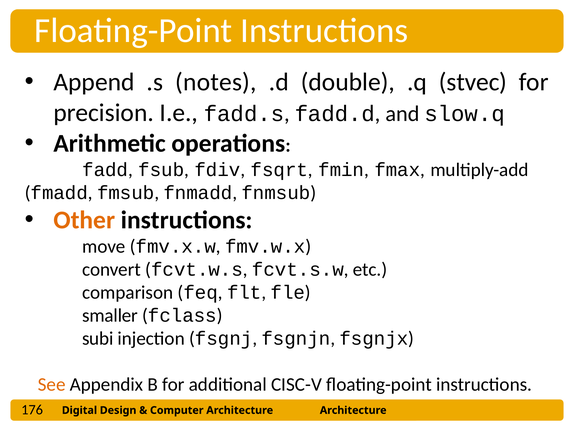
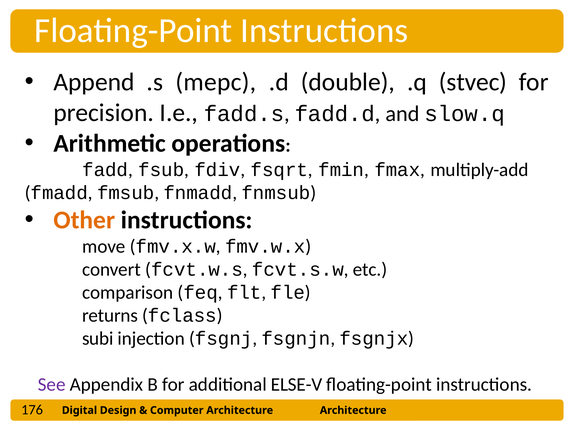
notes: notes -> mepc (216, 82)
smaller: smaller -> returns (110, 315)
See colour: orange -> purple (52, 384)
CISC-V: CISC-V -> ELSE-V (297, 384)
